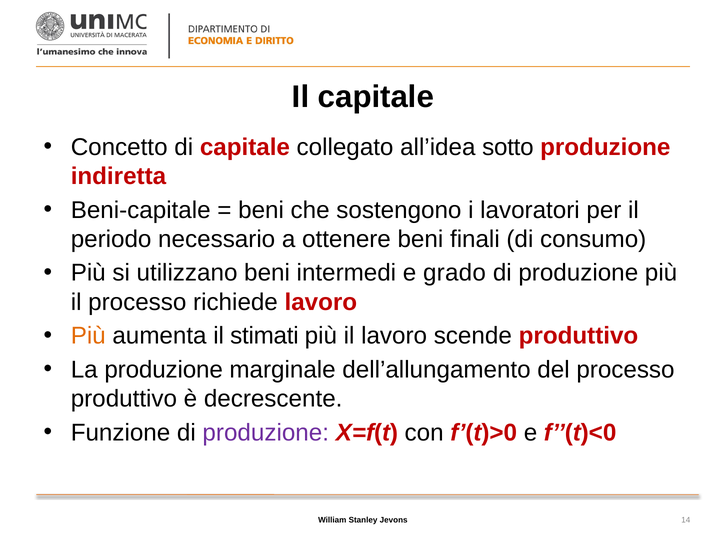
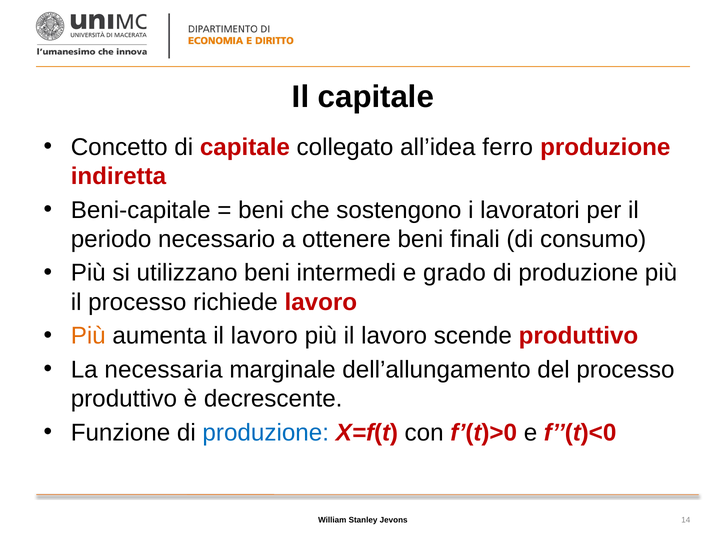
sotto: sotto -> ferro (508, 147)
aumenta il stimati: stimati -> lavoro (264, 336)
La produzione: produzione -> necessaria (164, 370)
produzione colour: purple -> blue (266, 432)
